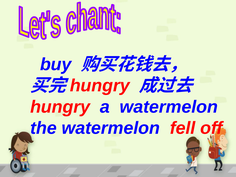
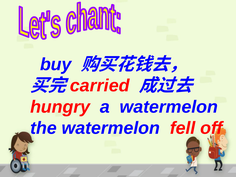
hungry: hungry -> carried (100, 86)
